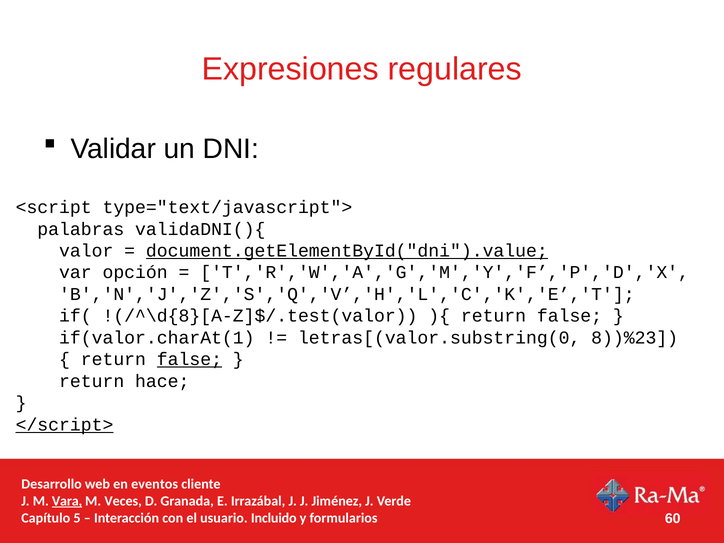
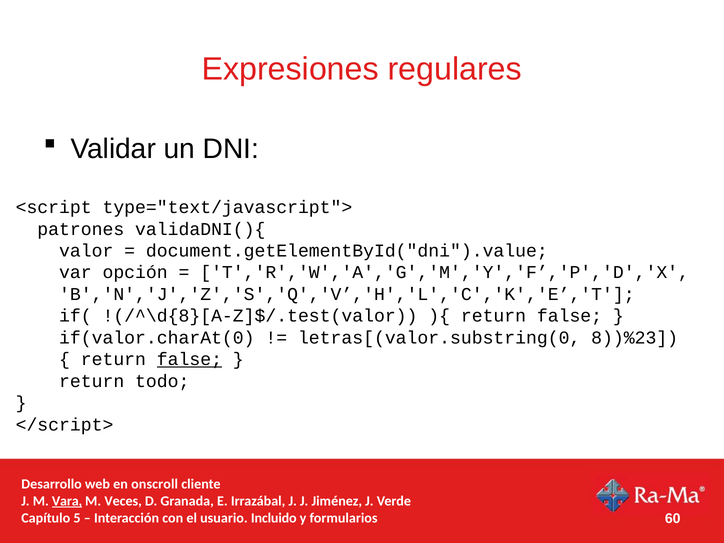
palabras: palabras -> patrones (81, 229)
document.getElementById("dni").value underline: present -> none (347, 251)
if(valor.charAt(1: if(valor.charAt(1 -> if(valor.charAt(0 (157, 338)
hace: hace -> todo (162, 381)
</script> underline: present -> none (65, 425)
eventos: eventos -> onscroll (155, 484)
